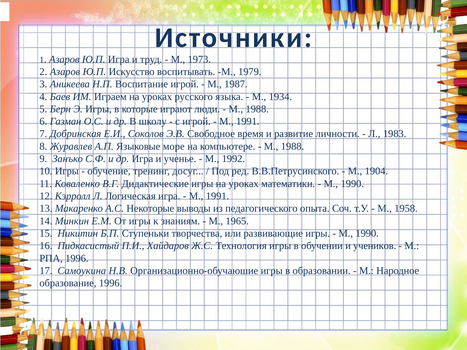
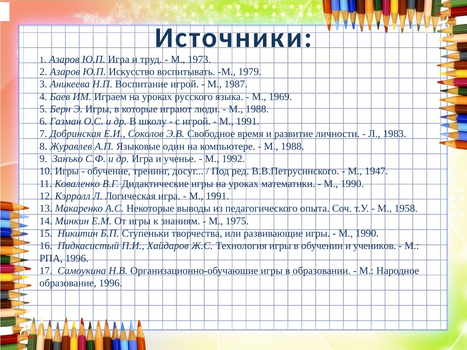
1934: 1934 -> 1969 (280, 97)
море: море -> один (174, 146)
1904: 1904 -> 1947 (376, 171)
1965: 1965 -> 1975 (237, 221)
